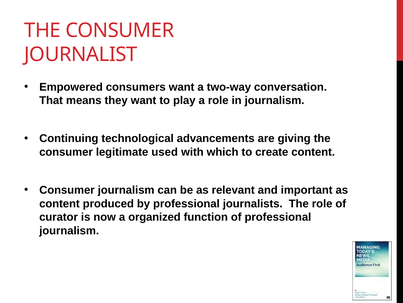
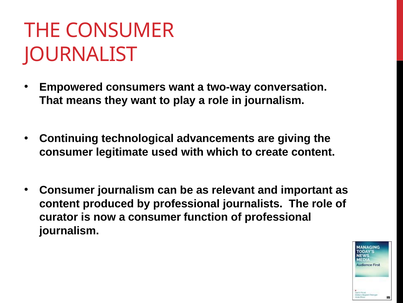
a organized: organized -> consumer (155, 217)
